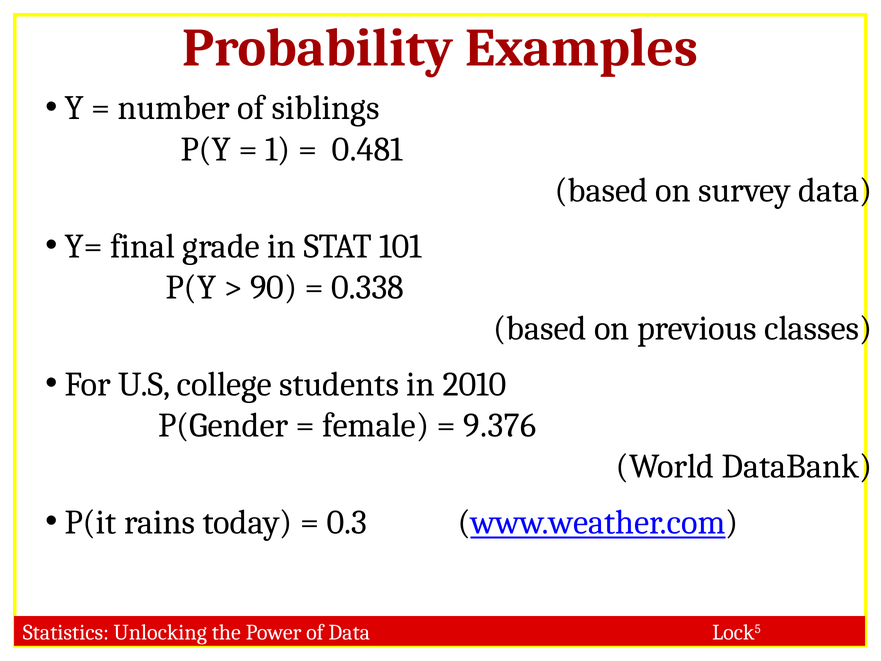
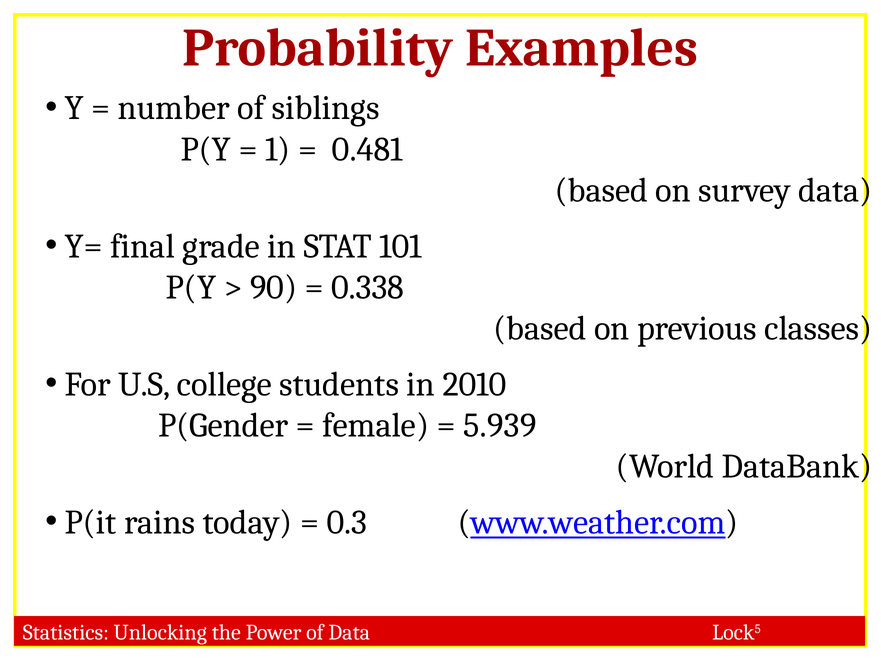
9.376: 9.376 -> 5.939 (500, 425)
